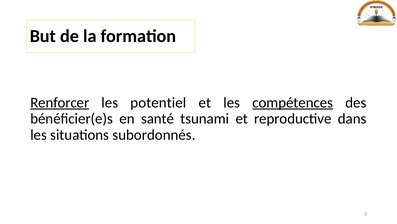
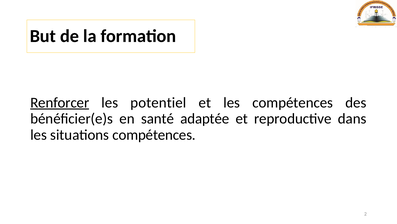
compétences underline: present -> none (293, 102)
tsunami: tsunami -> adaptée (205, 118)
situations subordonnés: subordonnés -> compétences (154, 134)
